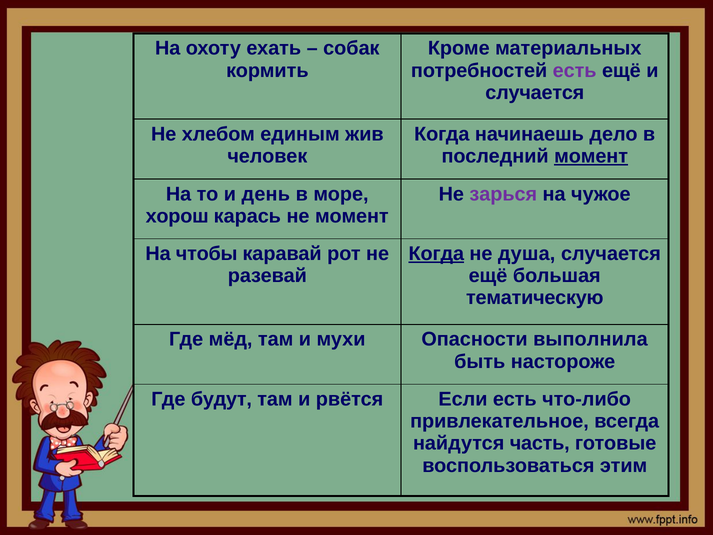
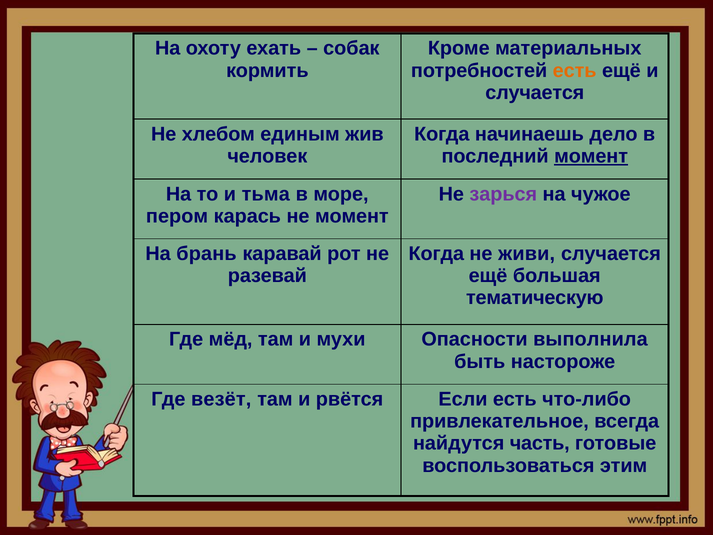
есть colour: purple -> orange (575, 70)
день: день -> тьма (266, 194)
хорош: хорош -> пером (177, 216)
чтобы: чтобы -> брань (206, 254)
Когда underline: present -> none (436, 254)
душа: душа -> живи (527, 254)
будут: будут -> везёт (221, 399)
